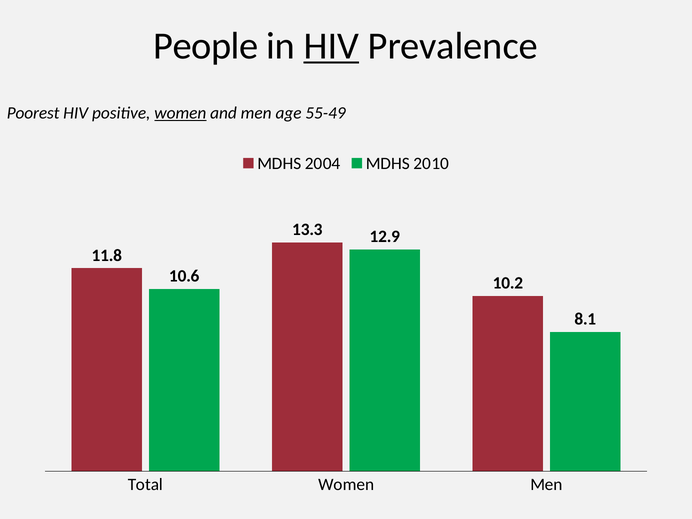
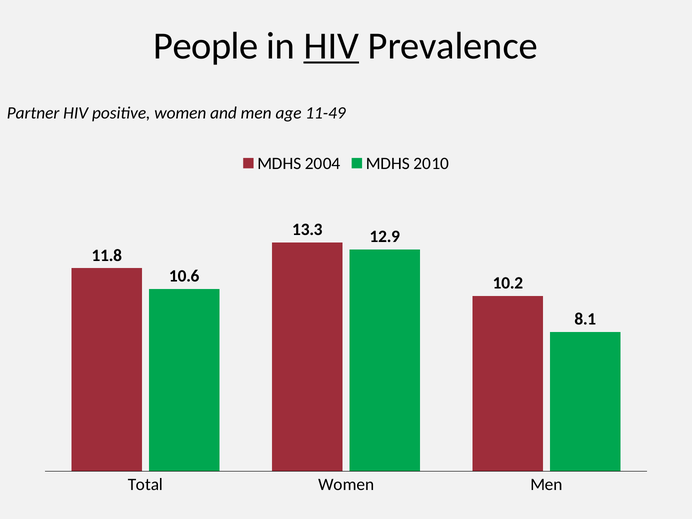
Poorest: Poorest -> Partner (33, 113)
women underline: present -> none (180, 113)
55-49: 55-49 -> 11-49 (326, 113)
